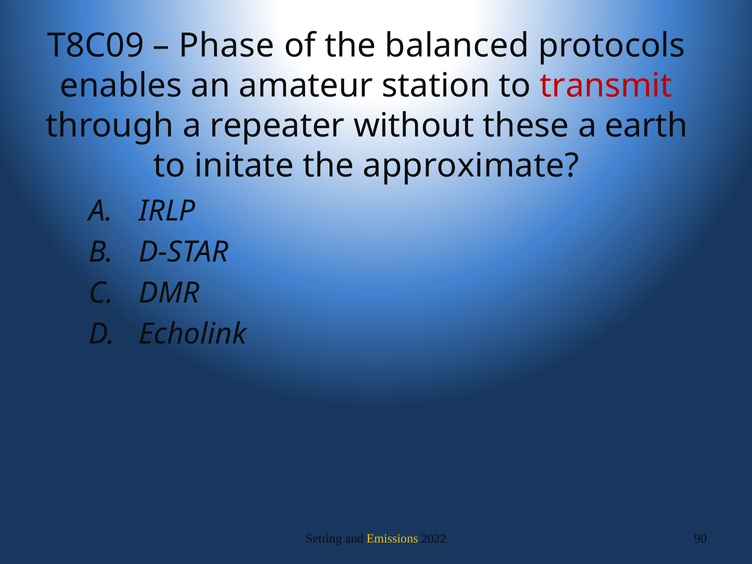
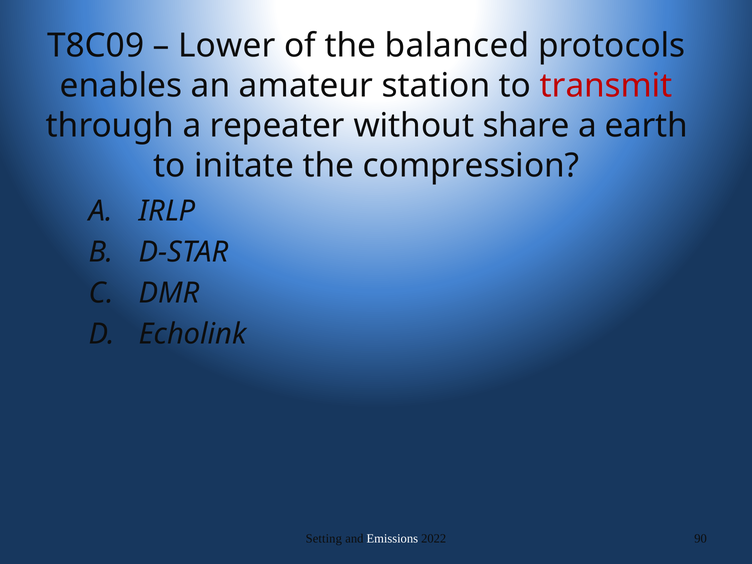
Phase: Phase -> Lower (227, 46)
these: these -> share (526, 126)
approximate: approximate -> compression (471, 166)
Emissions colour: yellow -> white (392, 539)
